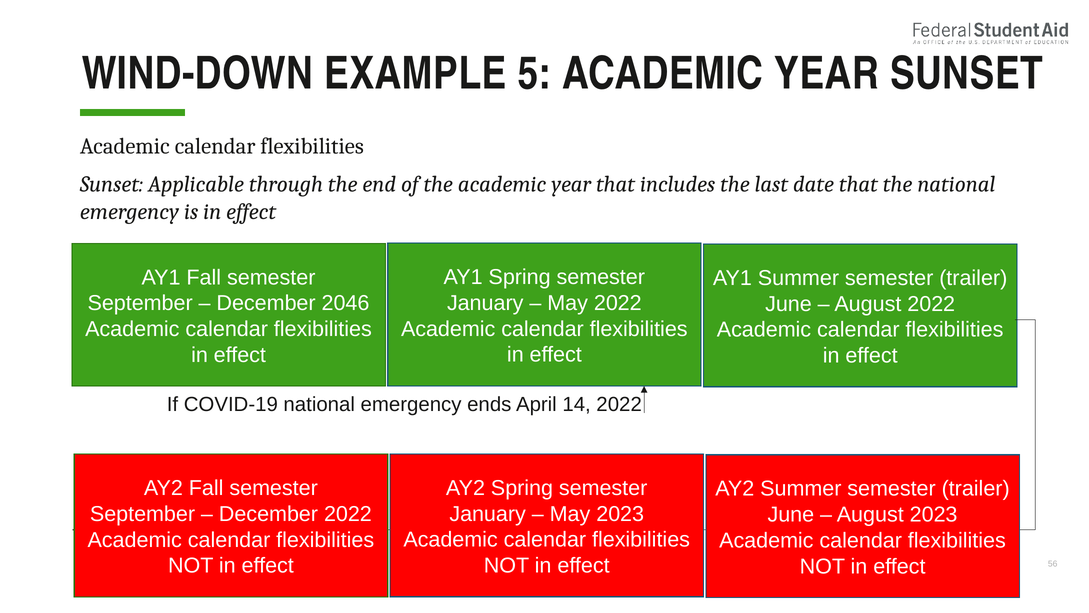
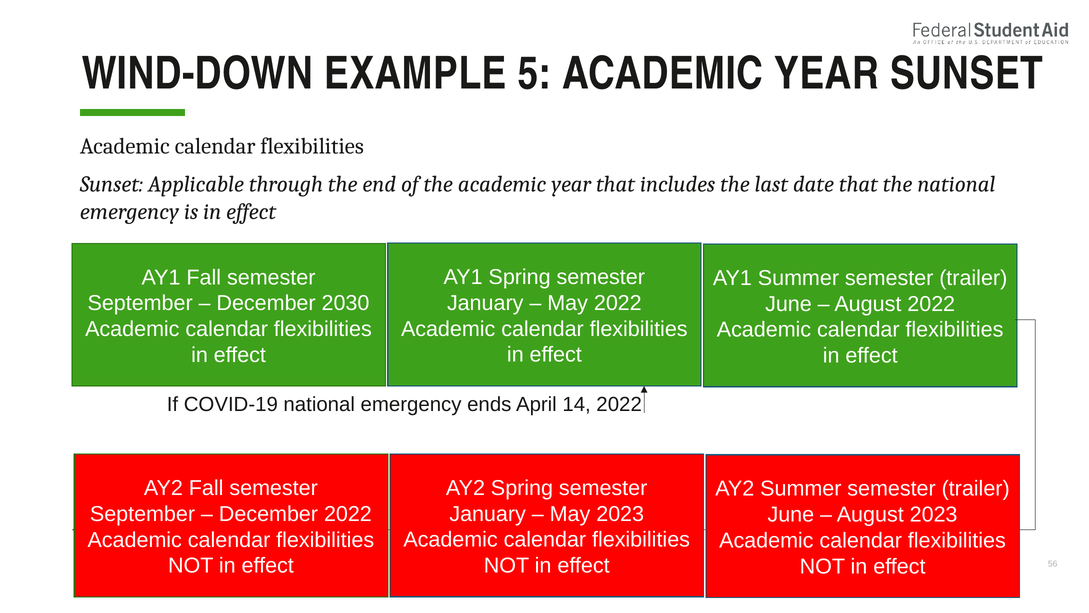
2046: 2046 -> 2030 (346, 303)
